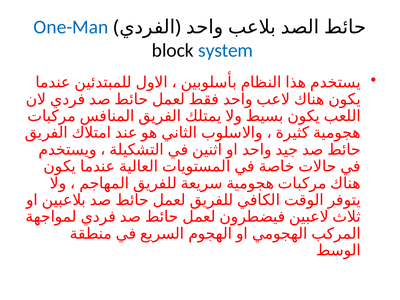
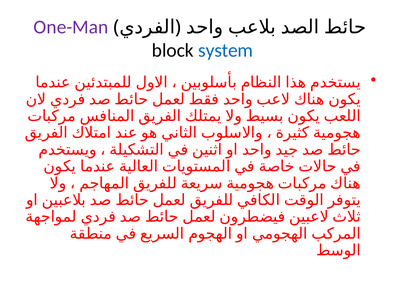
One-Man colour: blue -> purple (71, 27)
